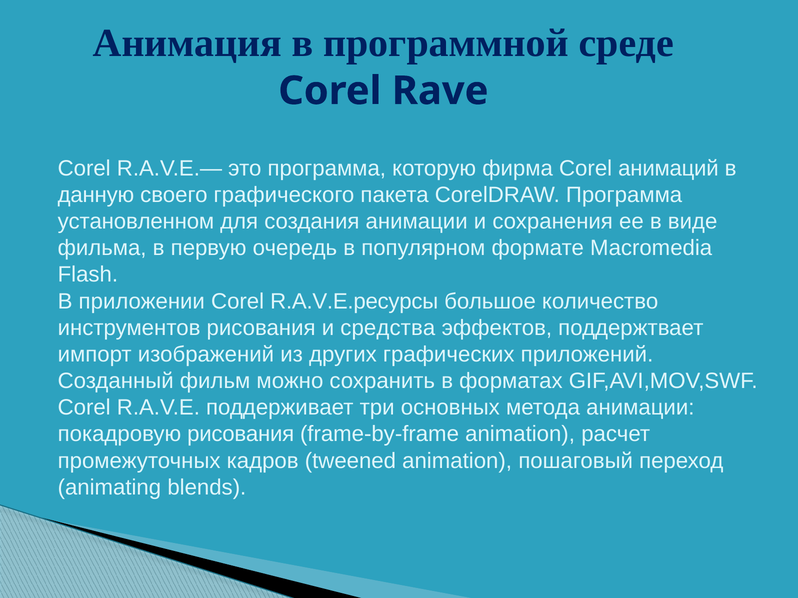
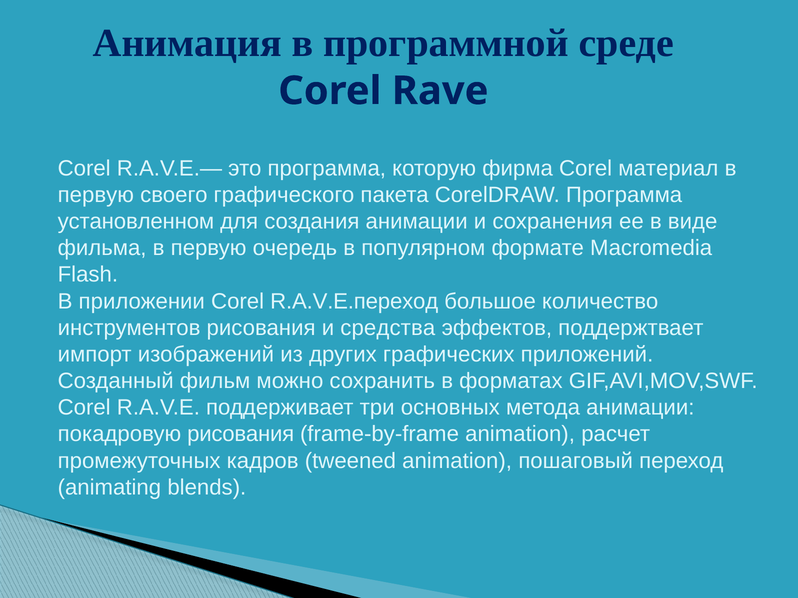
анимаций: анимаций -> материал (668, 168)
данную: данную -> первую (96, 195)
R.A.V.E.ресурсы: R.A.V.E.ресурсы -> R.A.V.E.переход (354, 301)
